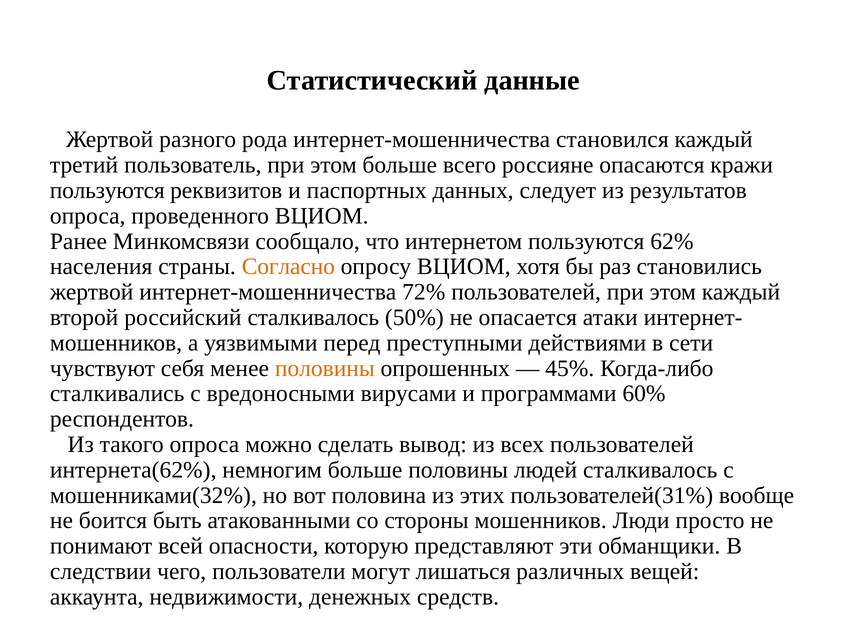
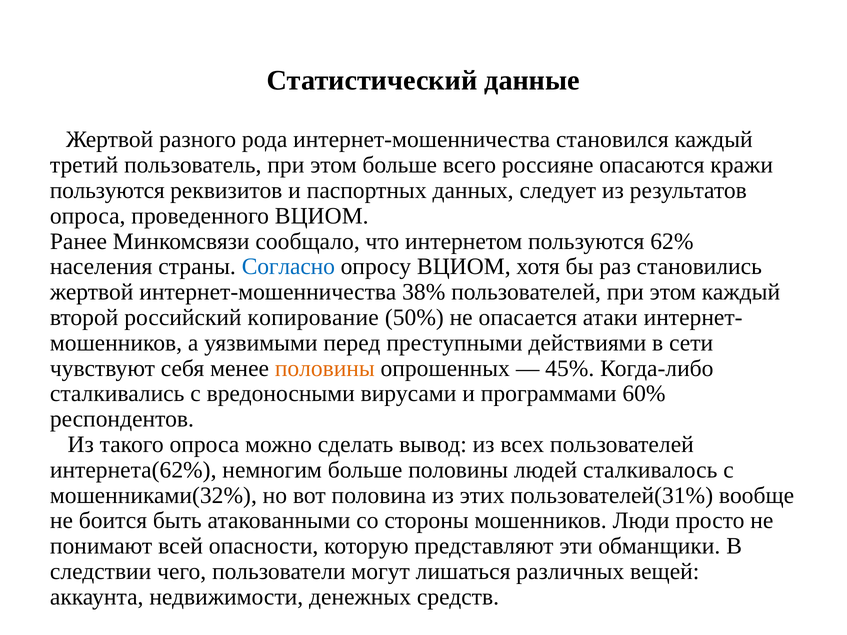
Согласно colour: orange -> blue (288, 267)
72%: 72% -> 38% (424, 292)
российский сталкивалось: сталкивалось -> копирование (313, 318)
